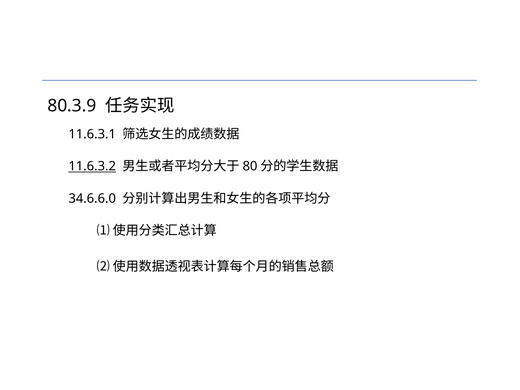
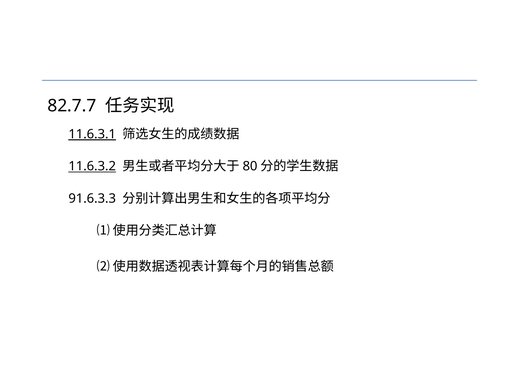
80.3.9: 80.3.9 -> 82.7.7 (72, 106)
11.6.3.1 underline: none -> present (92, 134)
34.6.6.0: 34.6.6.0 -> 91.6.3.3 (92, 198)
